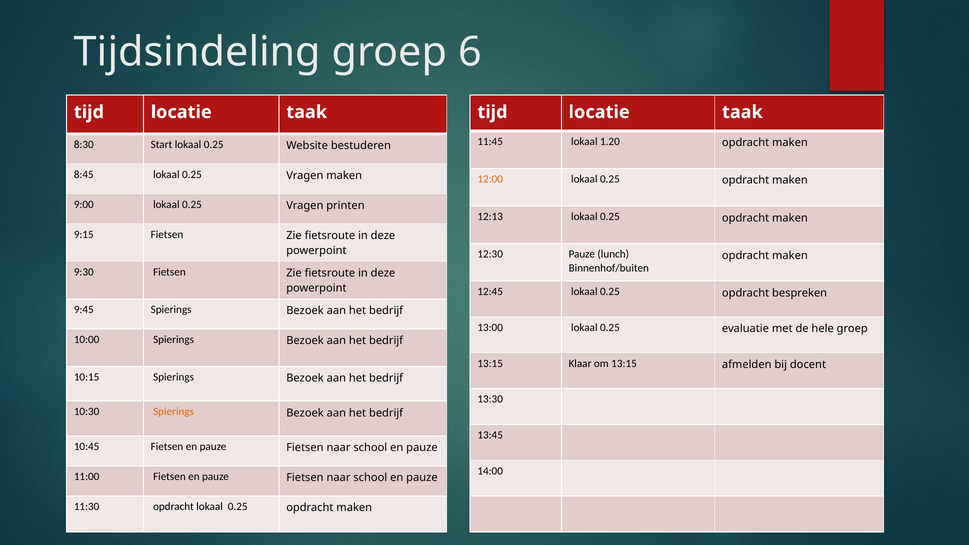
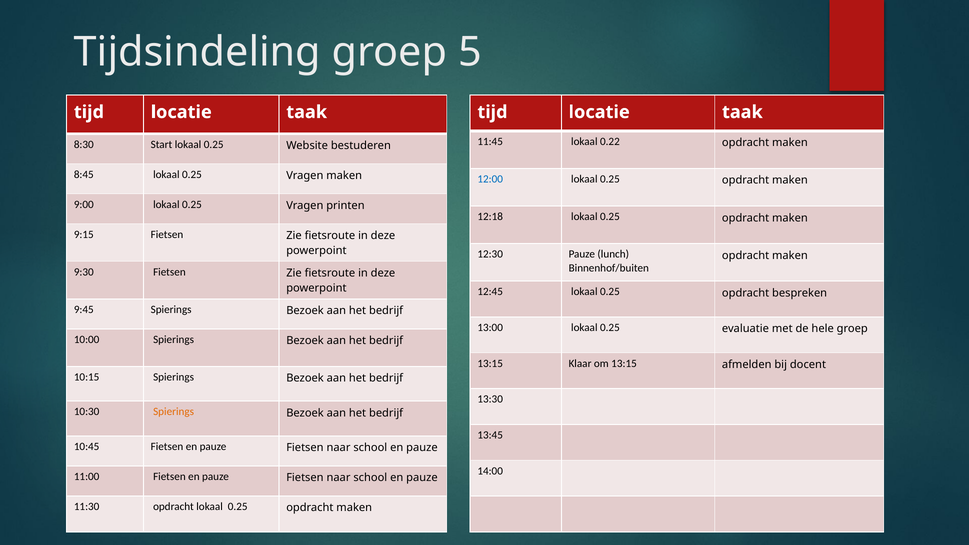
6: 6 -> 5 (470, 52)
1.20: 1.20 -> 0.22 (610, 142)
12:00 colour: orange -> blue (490, 179)
12:13: 12:13 -> 12:18 (490, 217)
